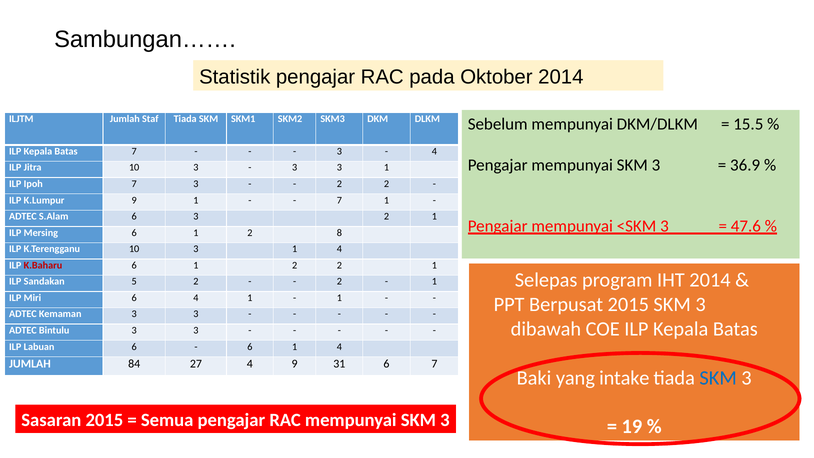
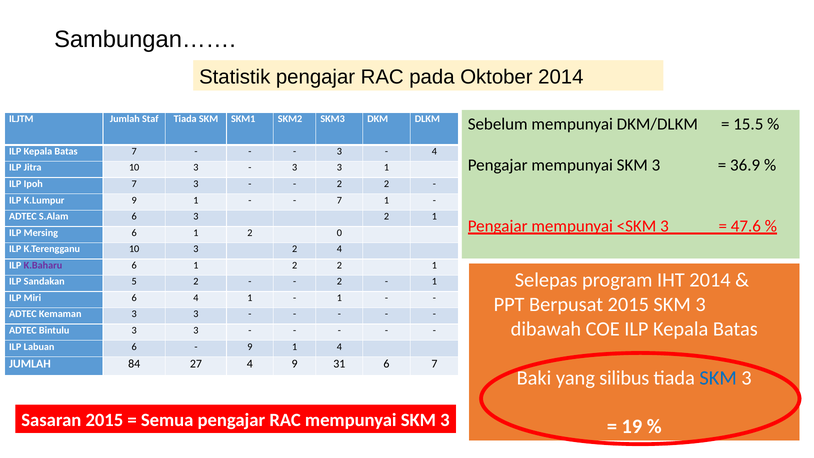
8: 8 -> 0 (339, 233)
10 3 1: 1 -> 2 (295, 249)
K.Baharu colour: red -> purple (43, 265)
6: 6 -> 9 (250, 347)
intake: intake -> silibus (624, 378)
